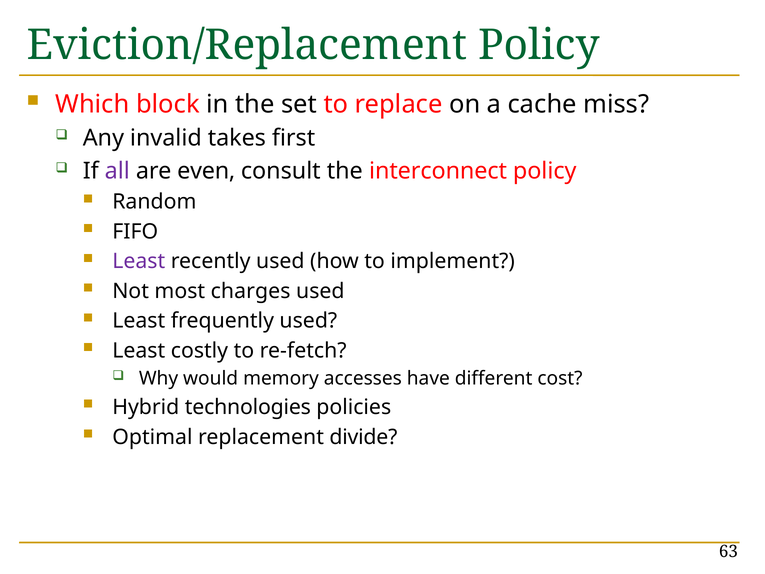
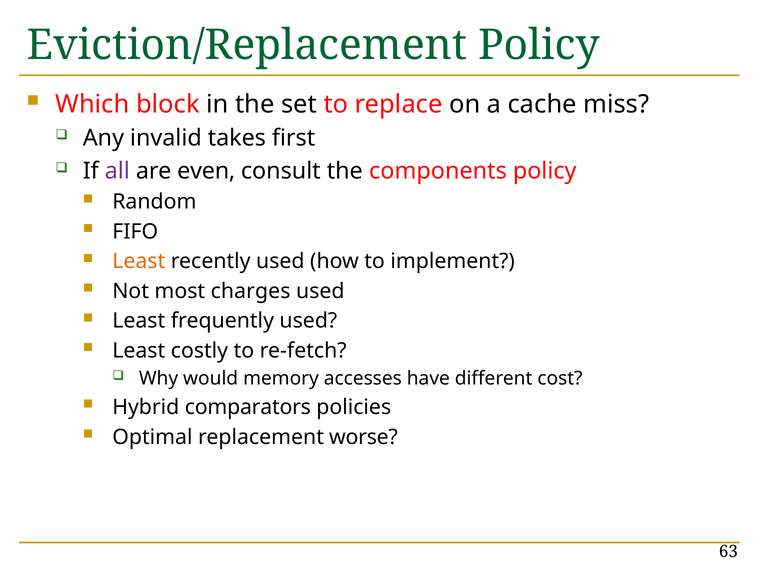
interconnect: interconnect -> components (438, 171)
Least colour: purple -> orange (139, 261)
technologies: technologies -> comparators (248, 407)
divide: divide -> worse (363, 437)
